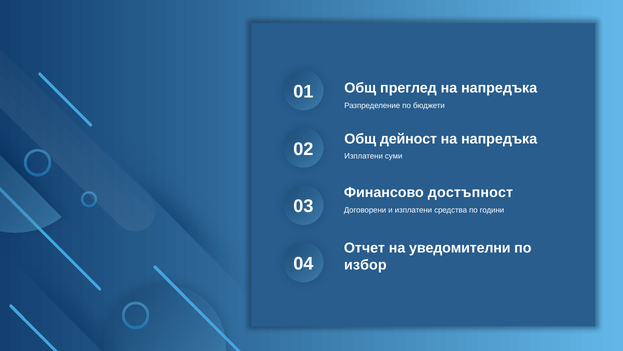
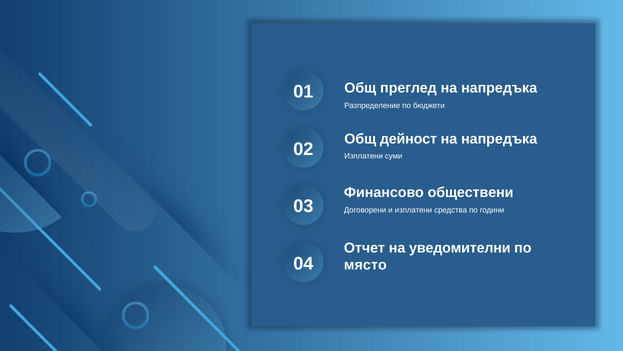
достъпност: достъпност -> обществени (471, 192)
избор: избор -> място (365, 265)
